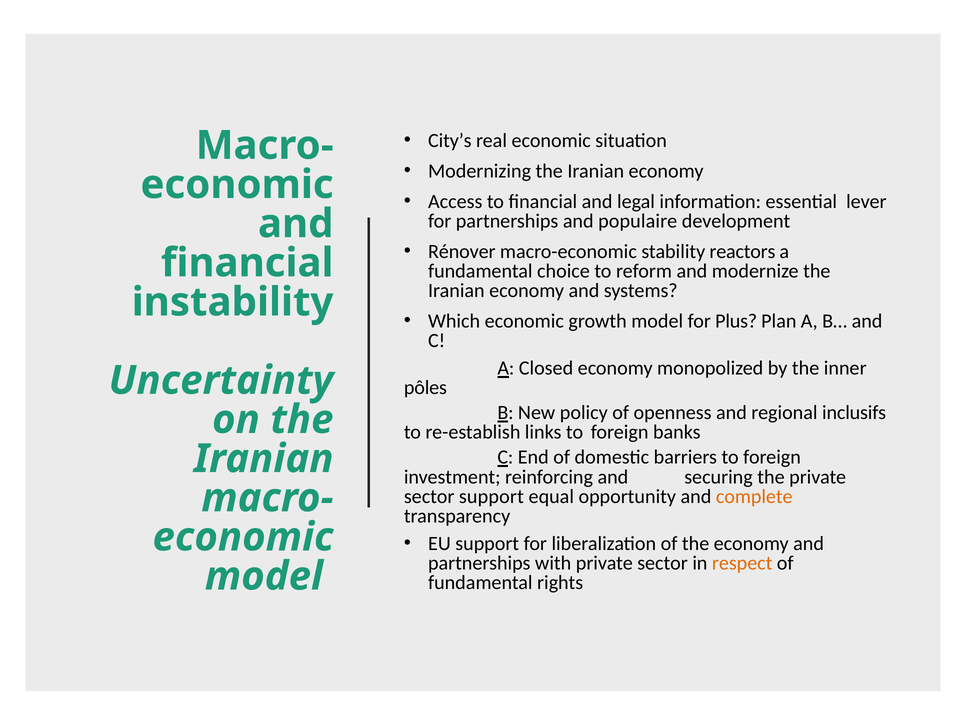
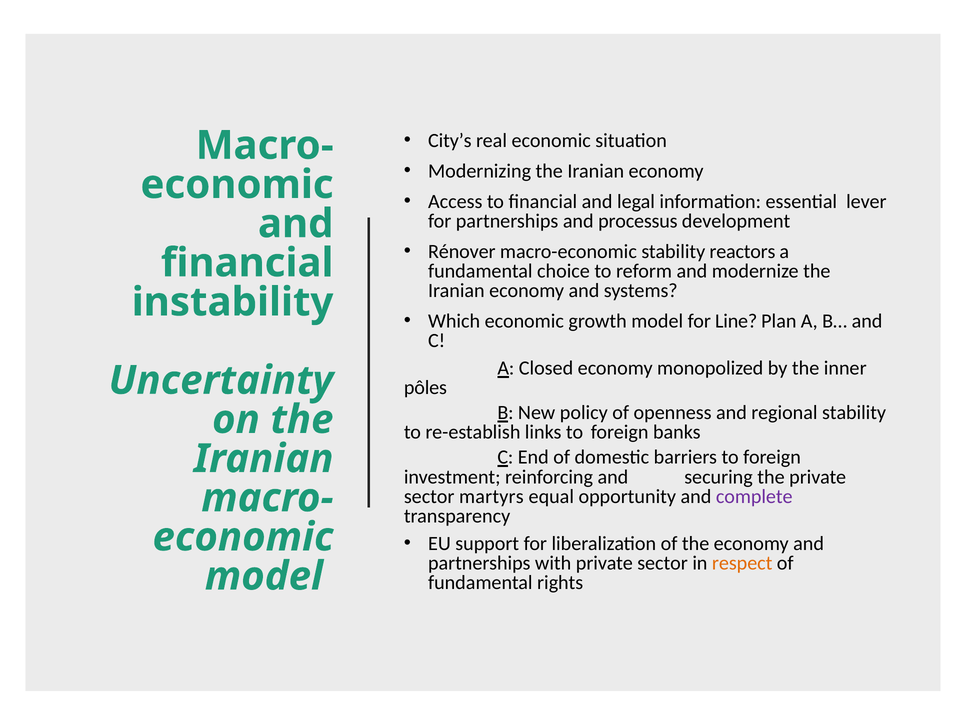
populaire: populaire -> processus (638, 221)
Plus: Plus -> Line (736, 321)
regional inclusifs: inclusifs -> stability (854, 413)
sector support: support -> martyrs (491, 496)
complete colour: orange -> purple (754, 496)
